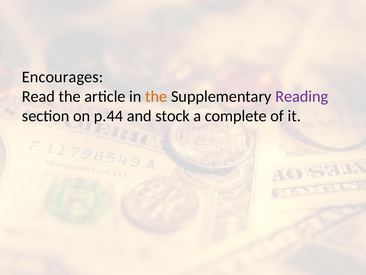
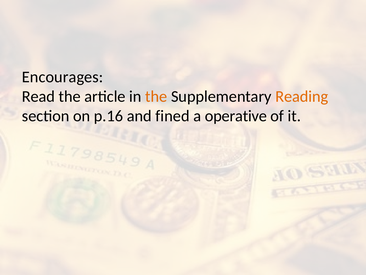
Reading colour: purple -> orange (302, 96)
p.44: p.44 -> p.16 (109, 116)
stock: stock -> fined (173, 116)
complete: complete -> operative (236, 116)
